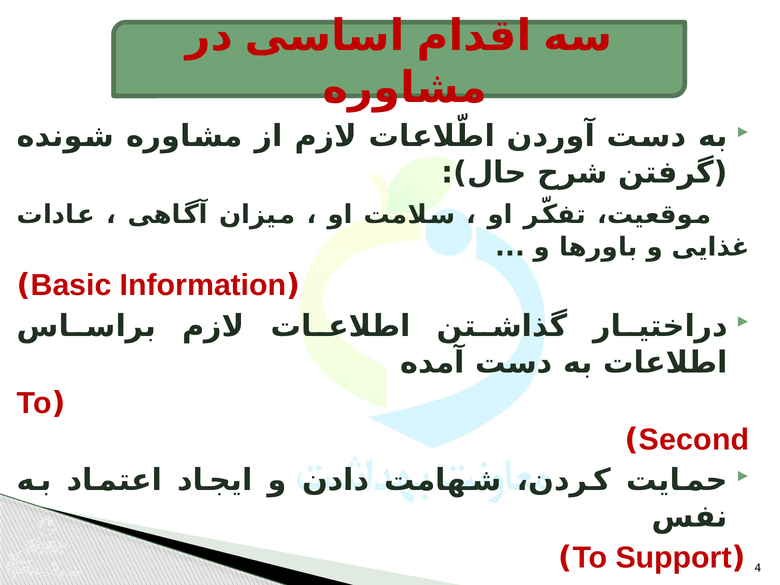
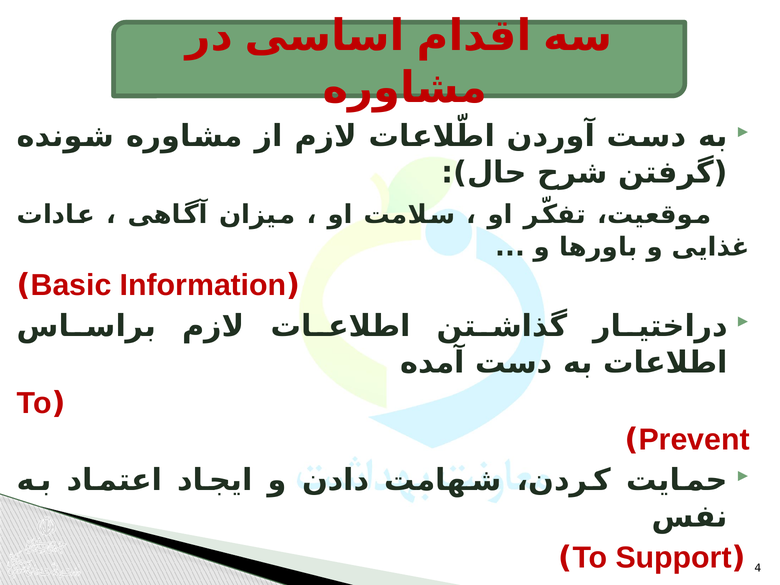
Second: Second -> Prevent (694, 440)
